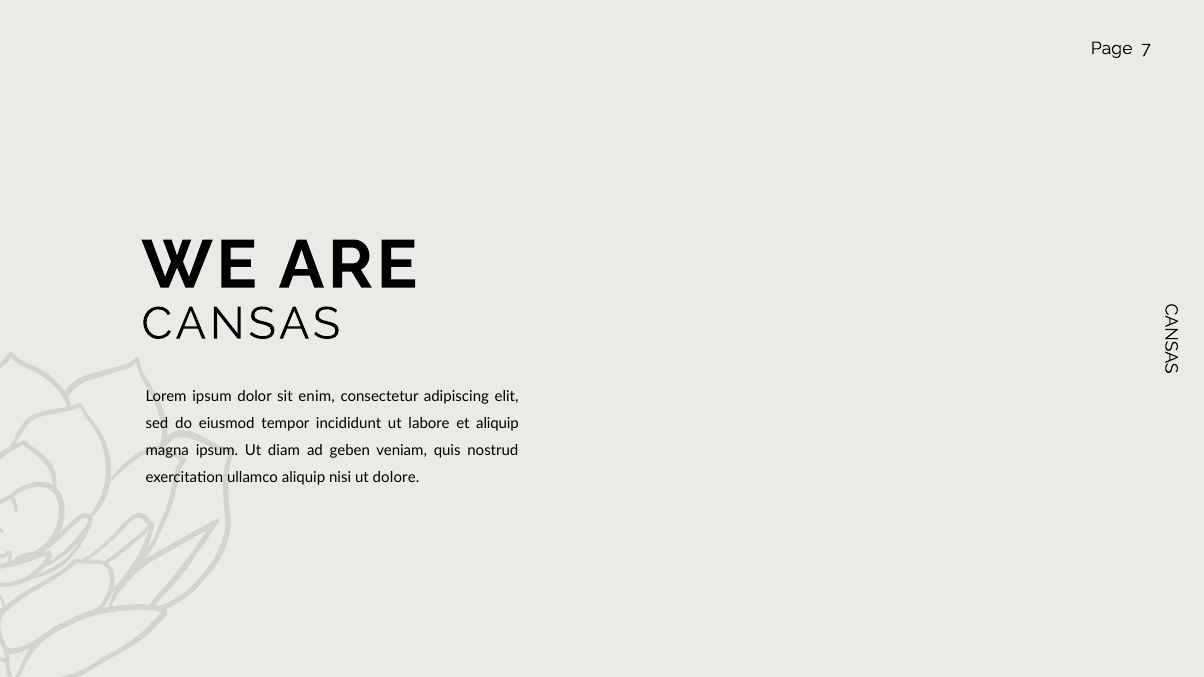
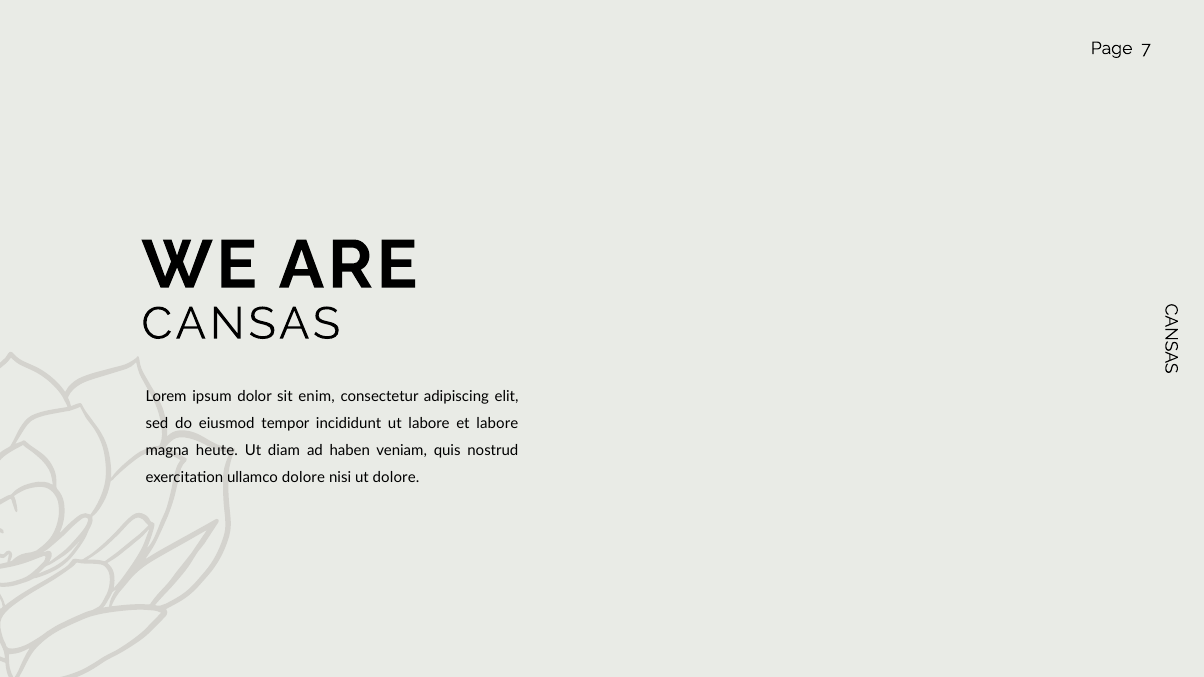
et aliquip: aliquip -> labore (497, 424)
magna ipsum: ipsum -> heute (217, 451)
geben: geben -> haben (350, 451)
ullamco aliquip: aliquip -> dolore (303, 478)
